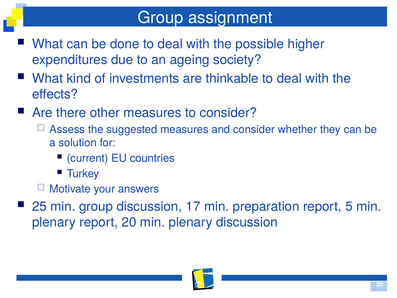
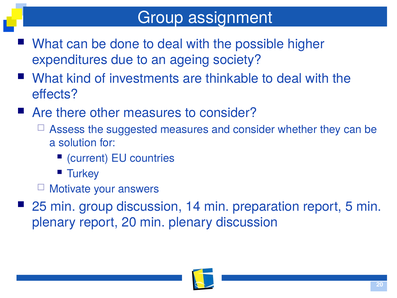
17: 17 -> 14 (193, 206)
